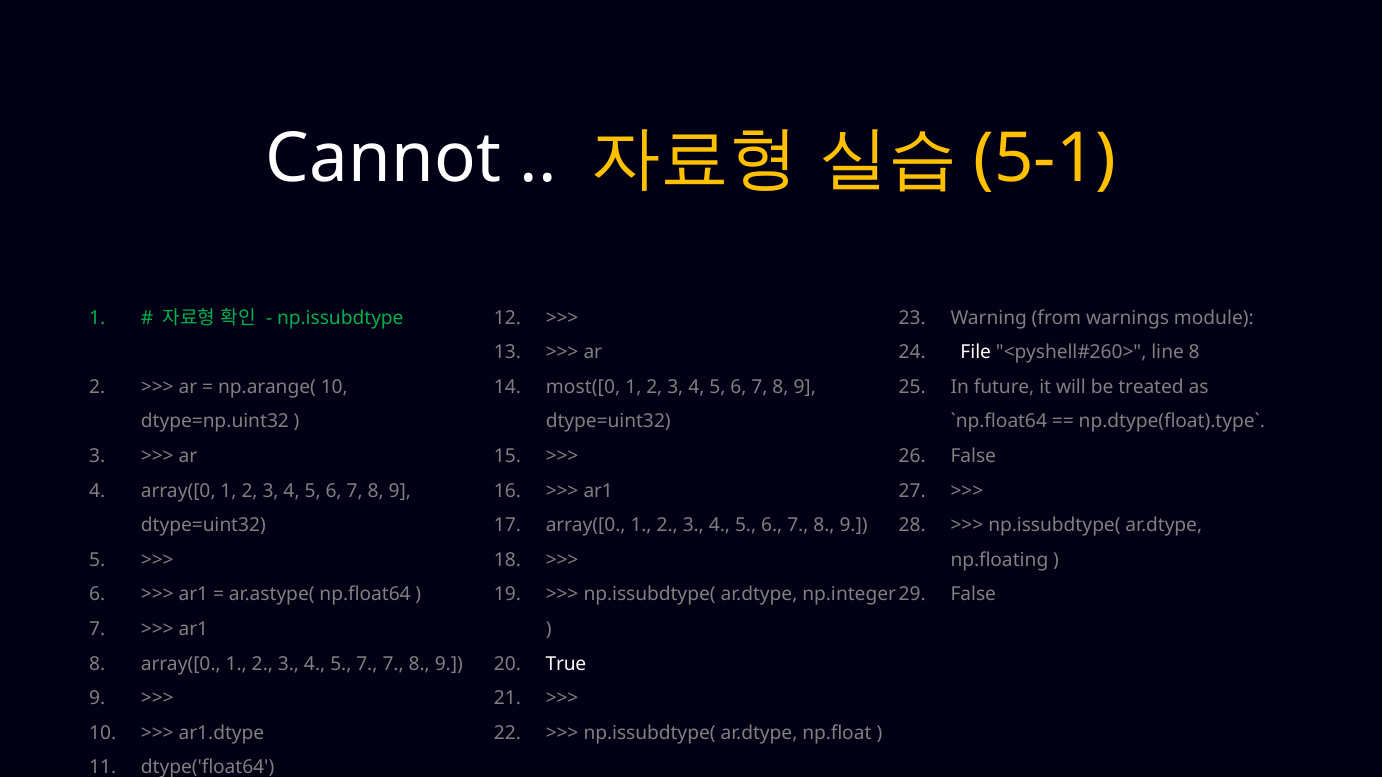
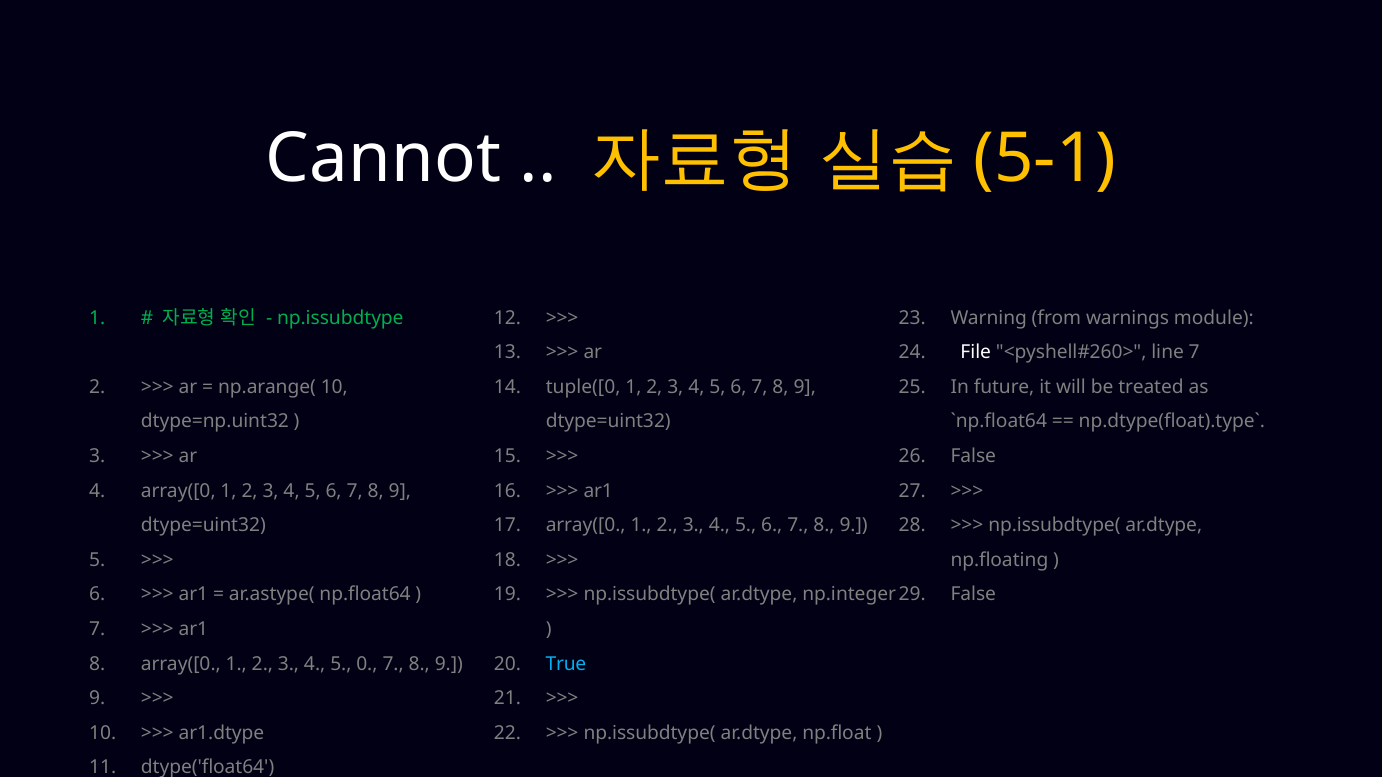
line 8: 8 -> 7 (1194, 353)
most([0: most([0 -> tuple([0 (583, 387)
5 7: 7 -> 0 (367, 664)
True colour: white -> light blue (566, 664)
